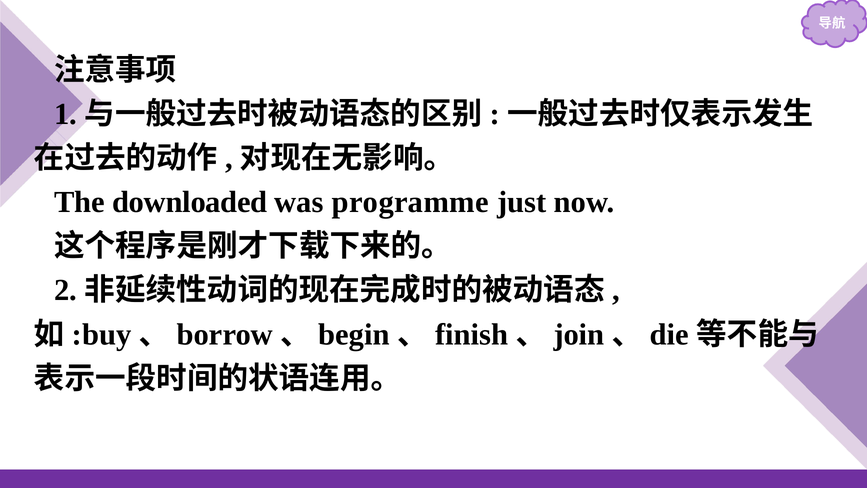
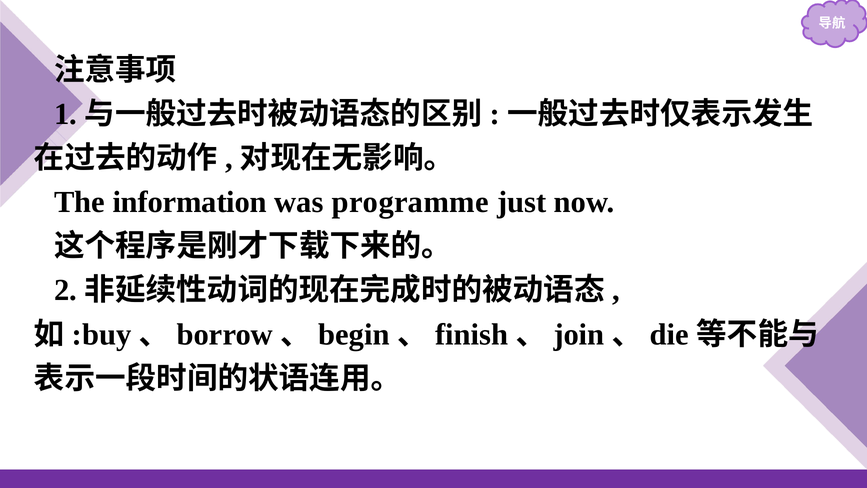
downloaded: downloaded -> information (190, 202)
